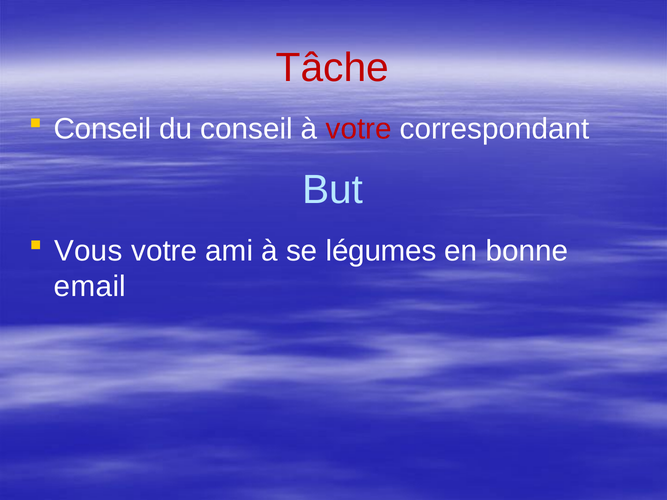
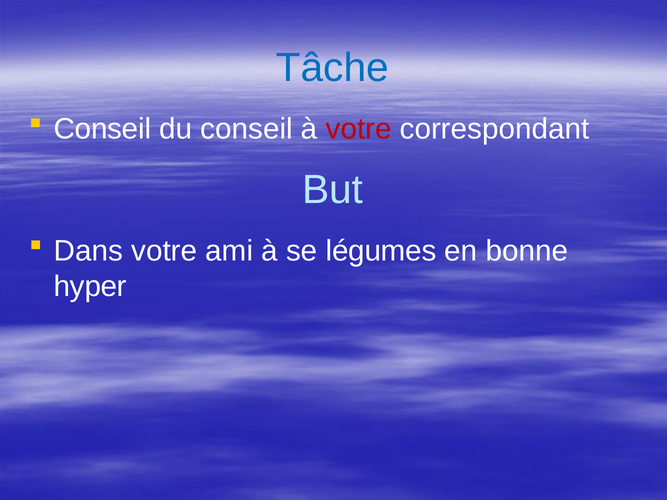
Tâche colour: red -> blue (332, 68)
Vous: Vous -> Dans (89, 251)
email: email -> hyper (90, 287)
